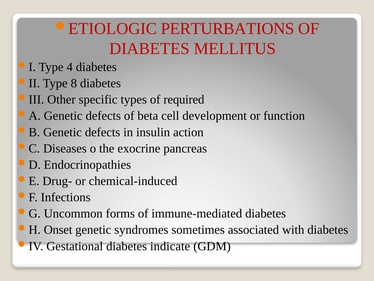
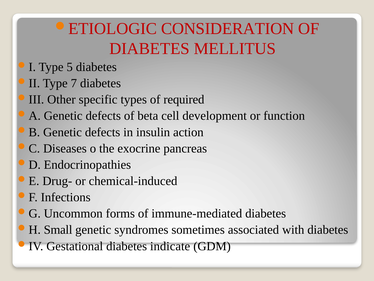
PERTURBATIONS: PERTURBATIONS -> CONSIDERATION (228, 28)
4: 4 -> 5 (70, 67)
8: 8 -> 7 (74, 83)
Onset: Onset -> Small (58, 229)
